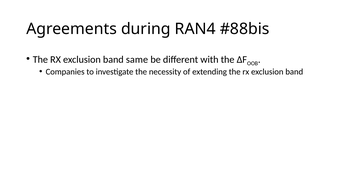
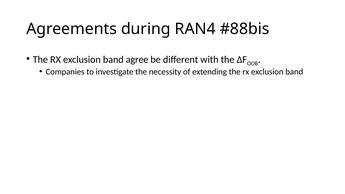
same: same -> agree (137, 60)
